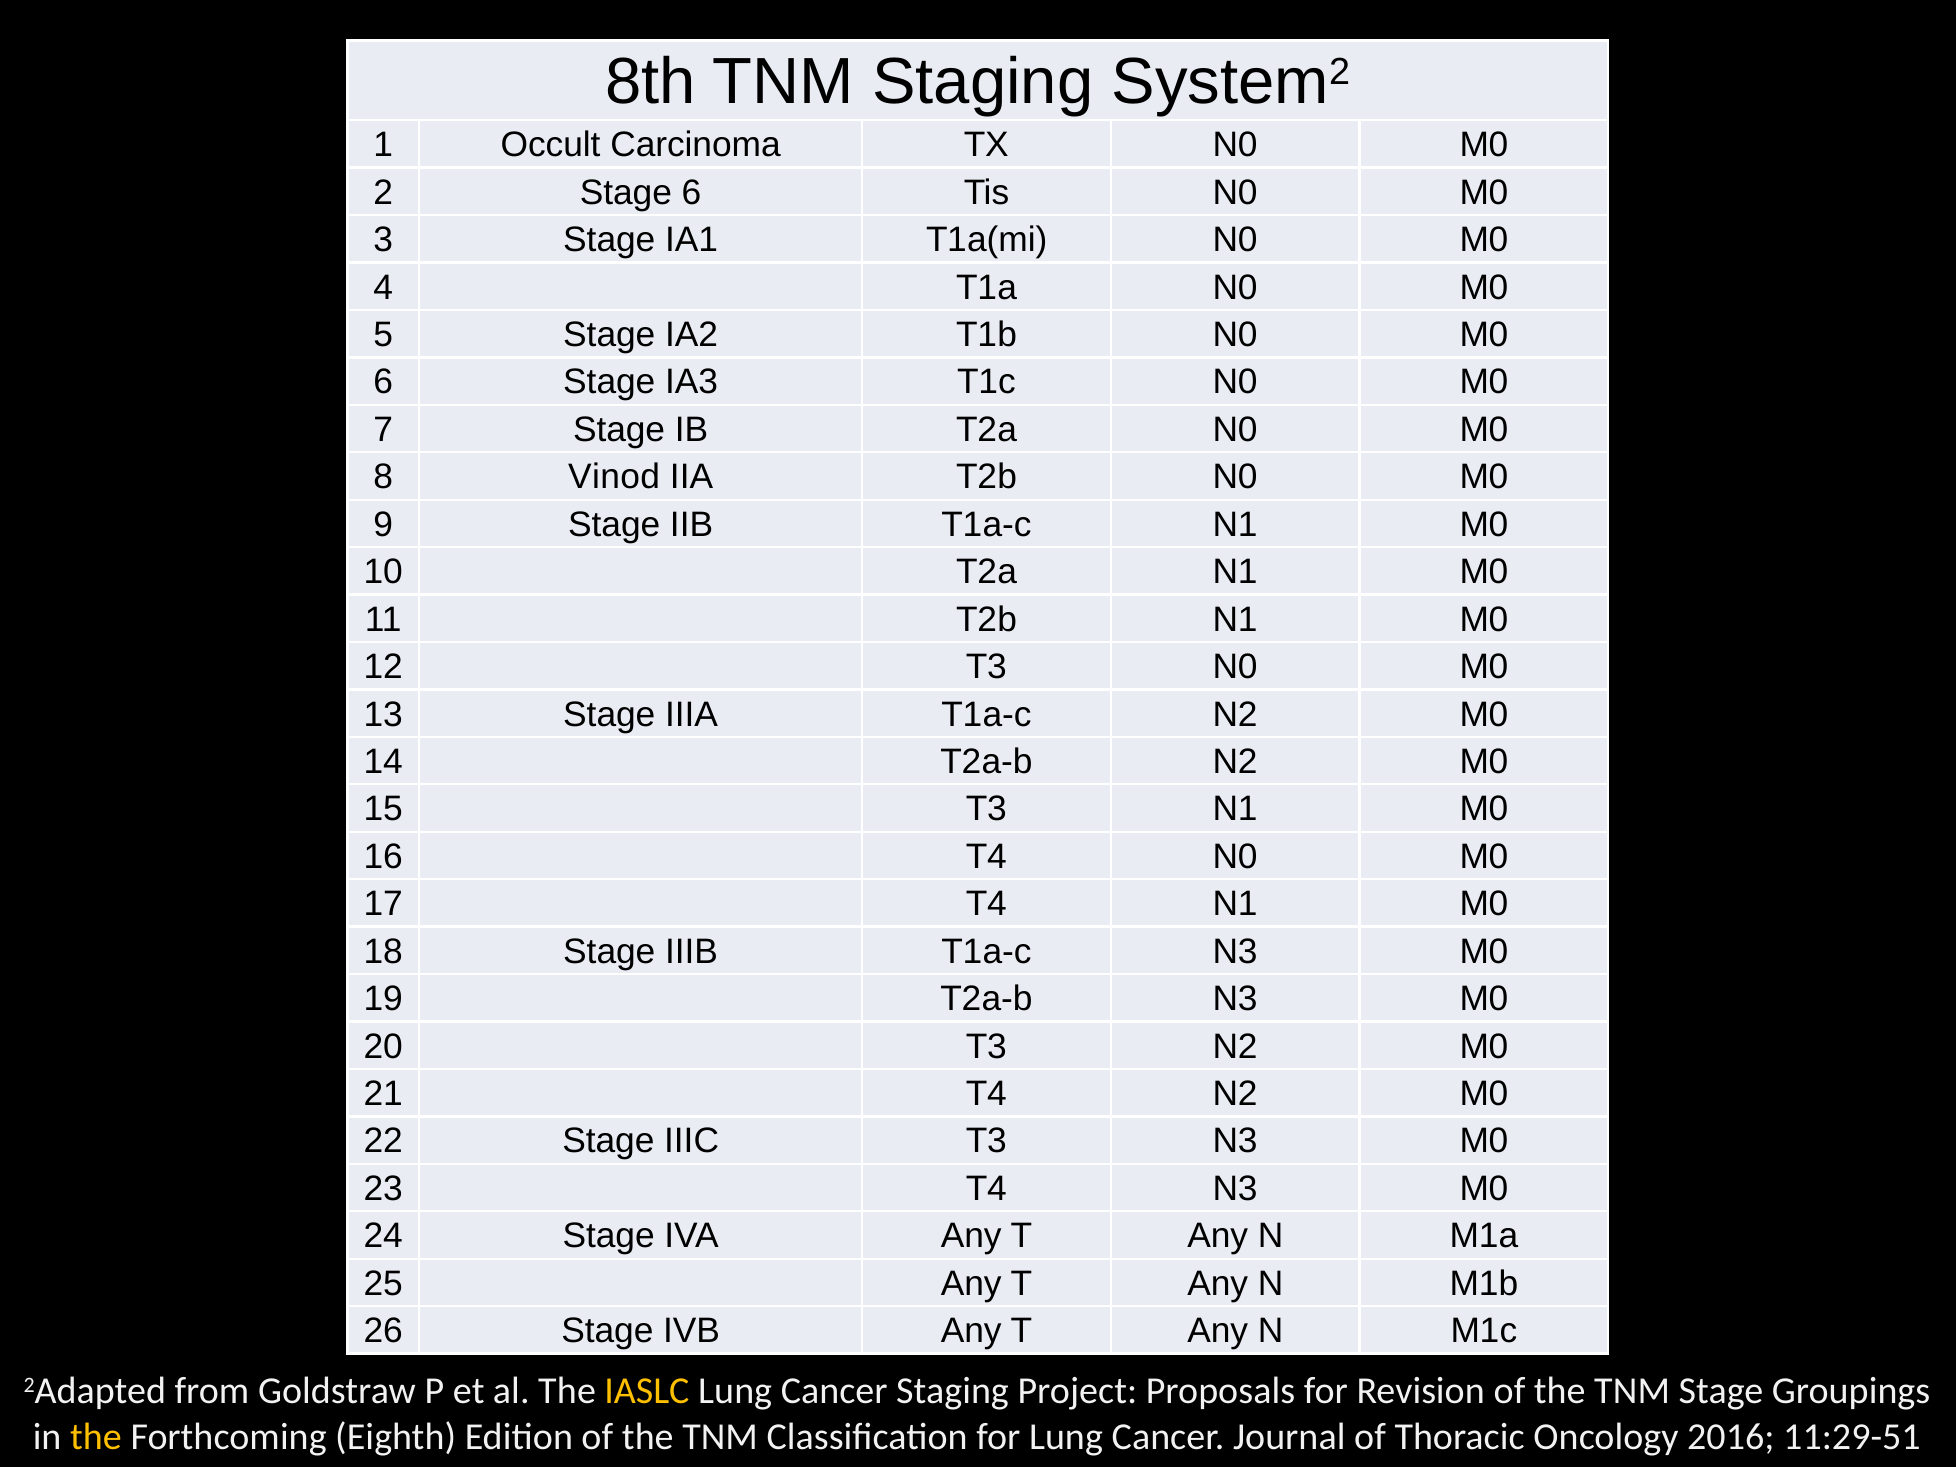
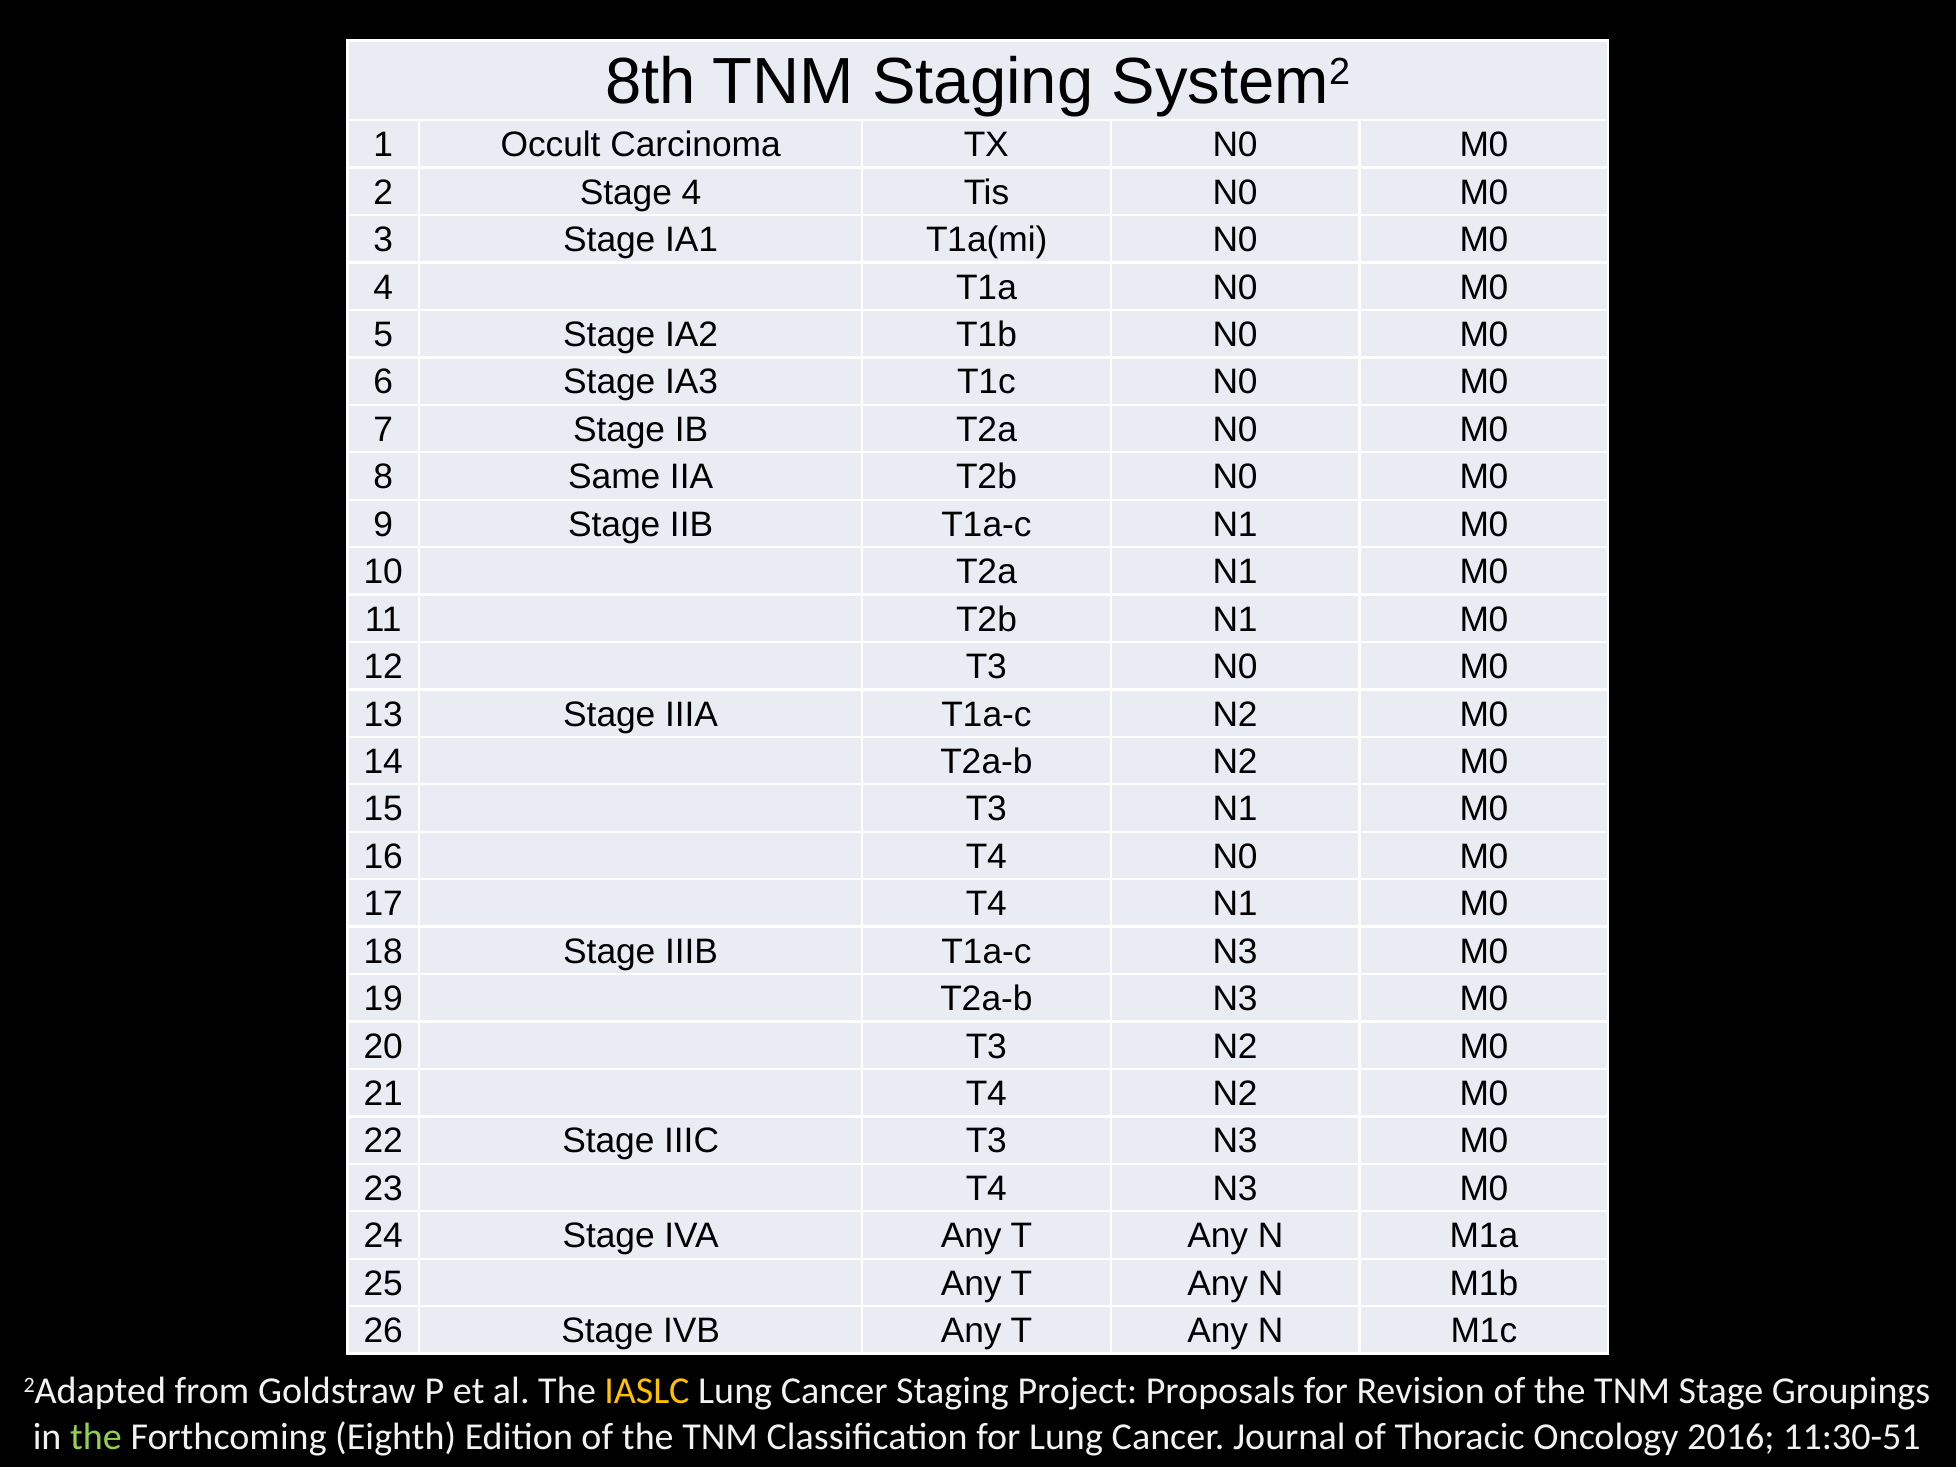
Stage 6: 6 -> 4 (692, 193)
Vinod: Vinod -> Same (614, 477)
the colour: yellow -> light green (96, 1437)
11:29-51: 11:29-51 -> 11:30-51 (1852, 1437)
